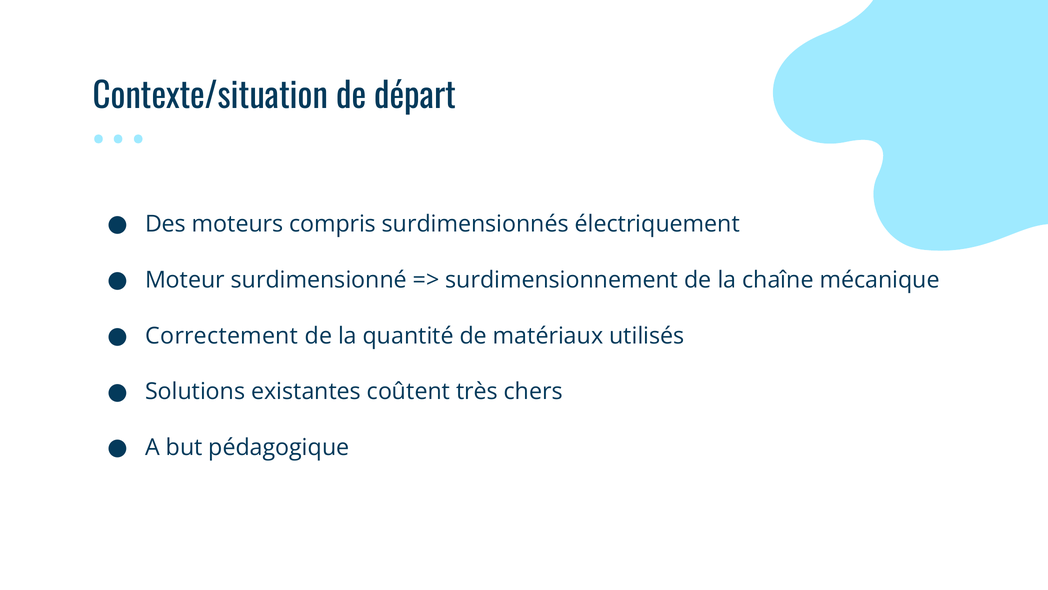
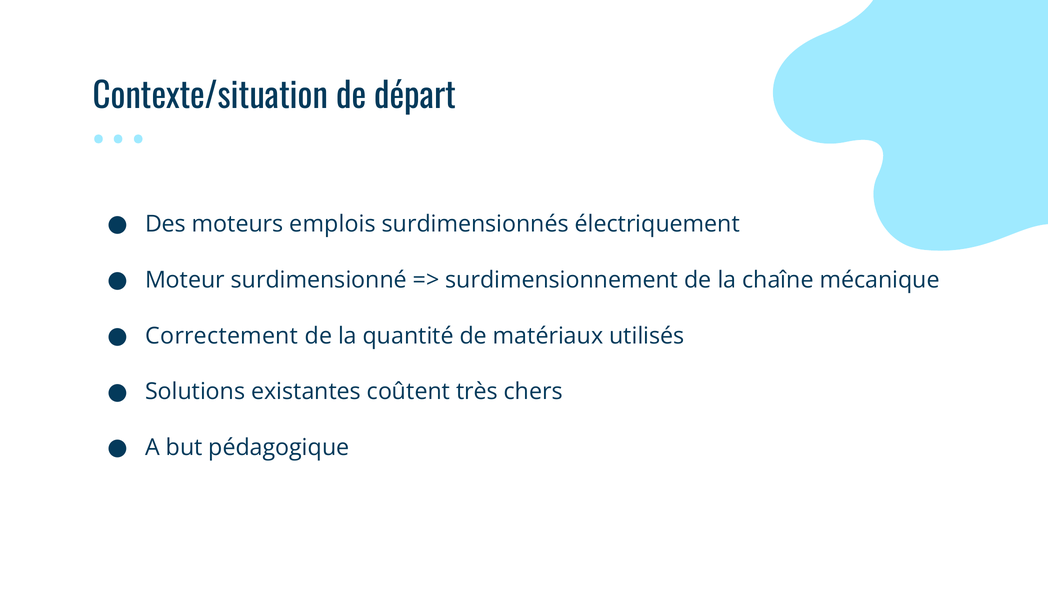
compris: compris -> emplois (333, 224)
